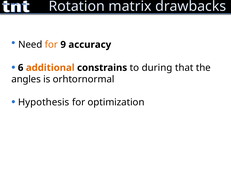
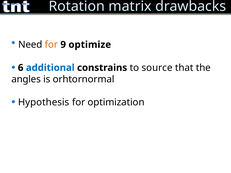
accuracy: accuracy -> optimize (90, 45)
additional colour: orange -> blue (50, 68)
during: during -> source (157, 68)
